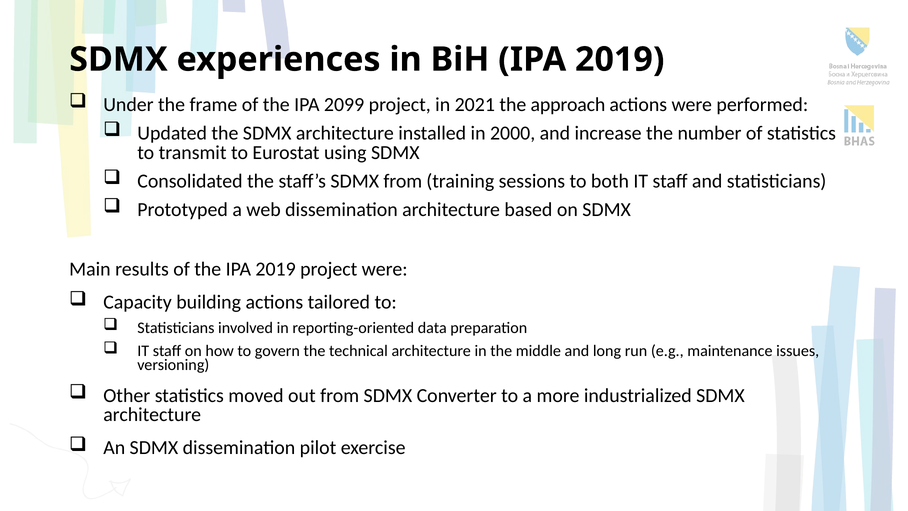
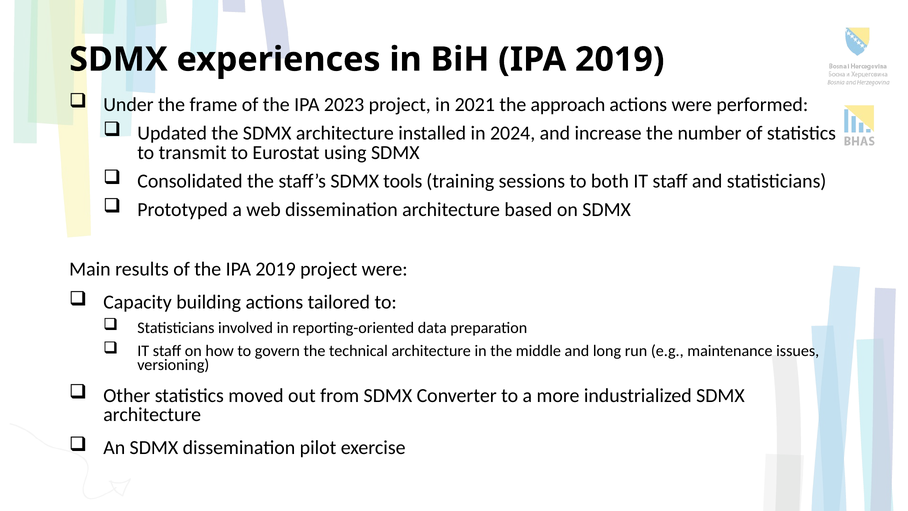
2099: 2099 -> 2023 (344, 104)
2000: 2000 -> 2024 (513, 133)
SDMX from: from -> tools (403, 181)
